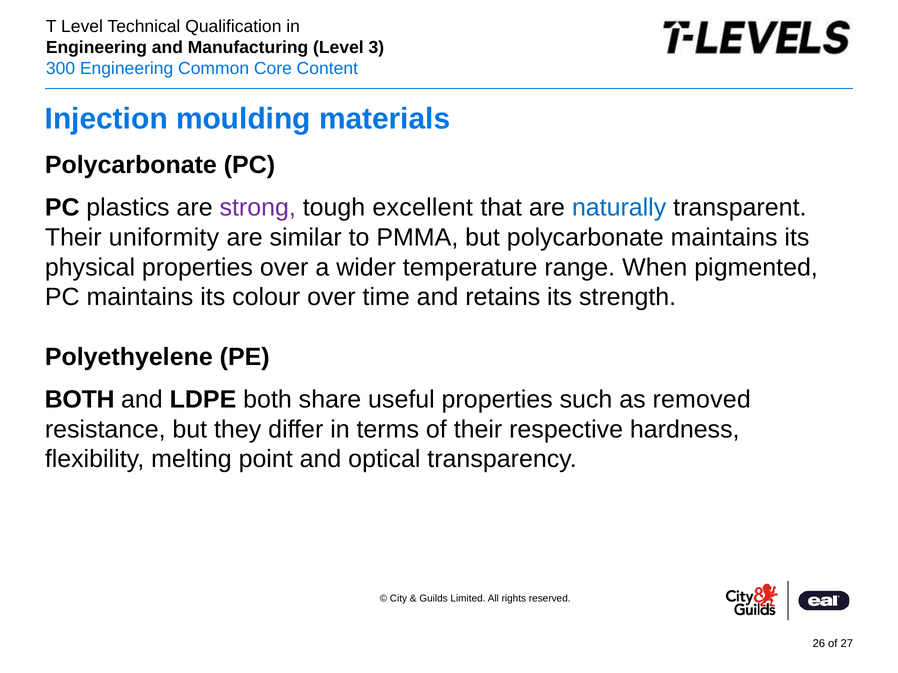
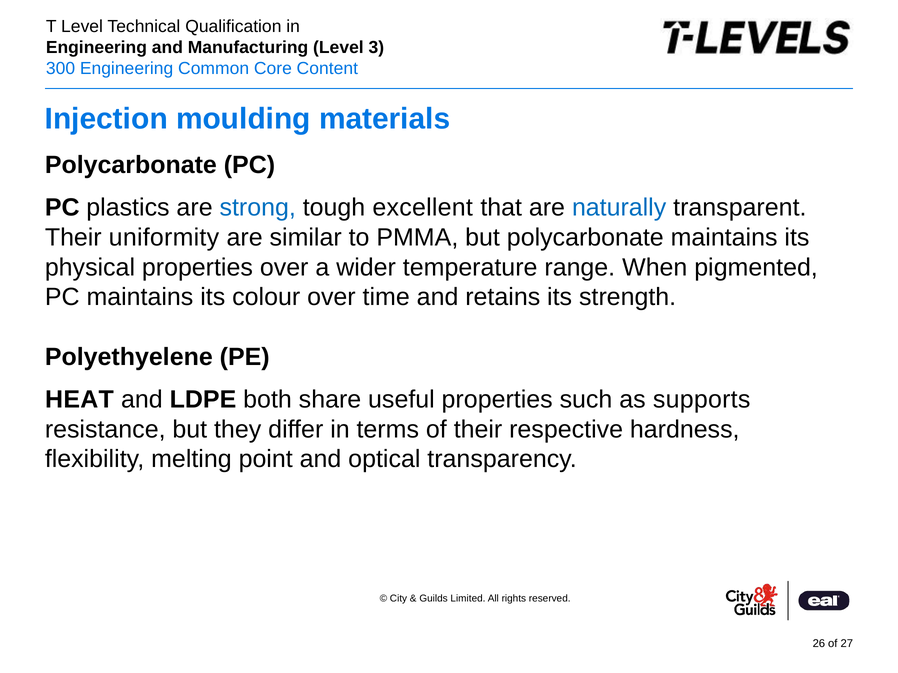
strong colour: purple -> blue (258, 208)
BOTH: BOTH -> HEAT (79, 400)
removed: removed -> supports (702, 400)
